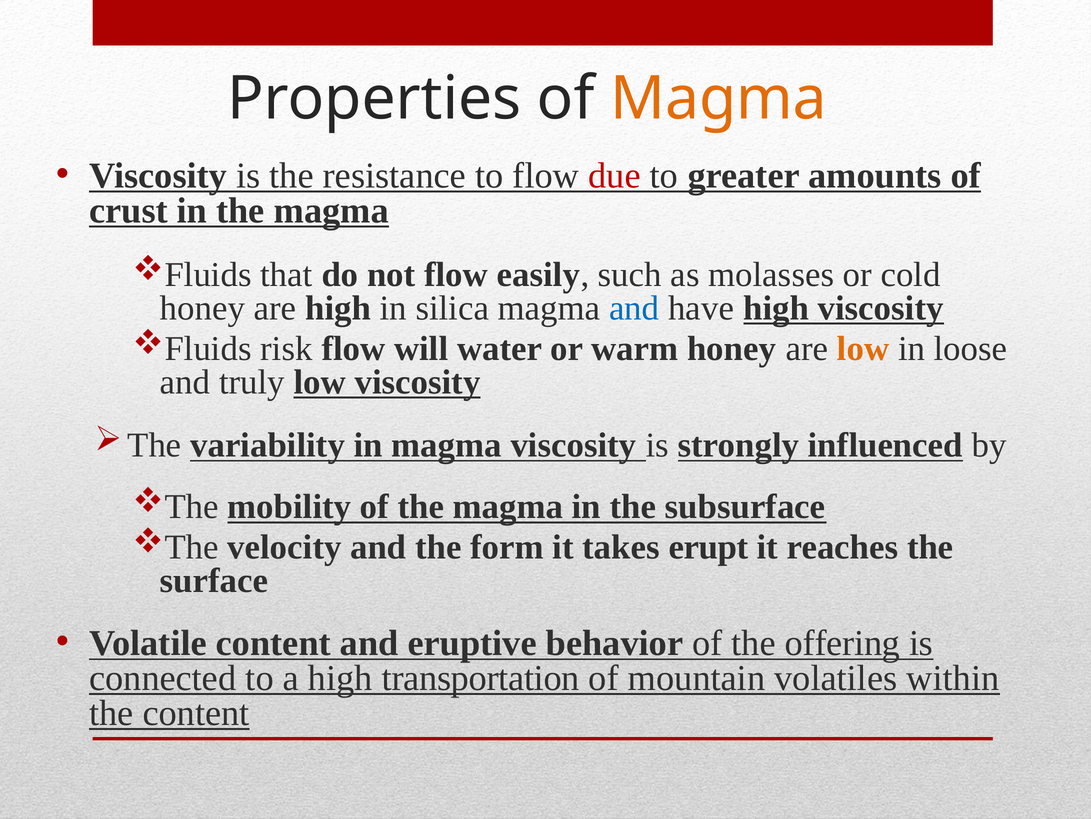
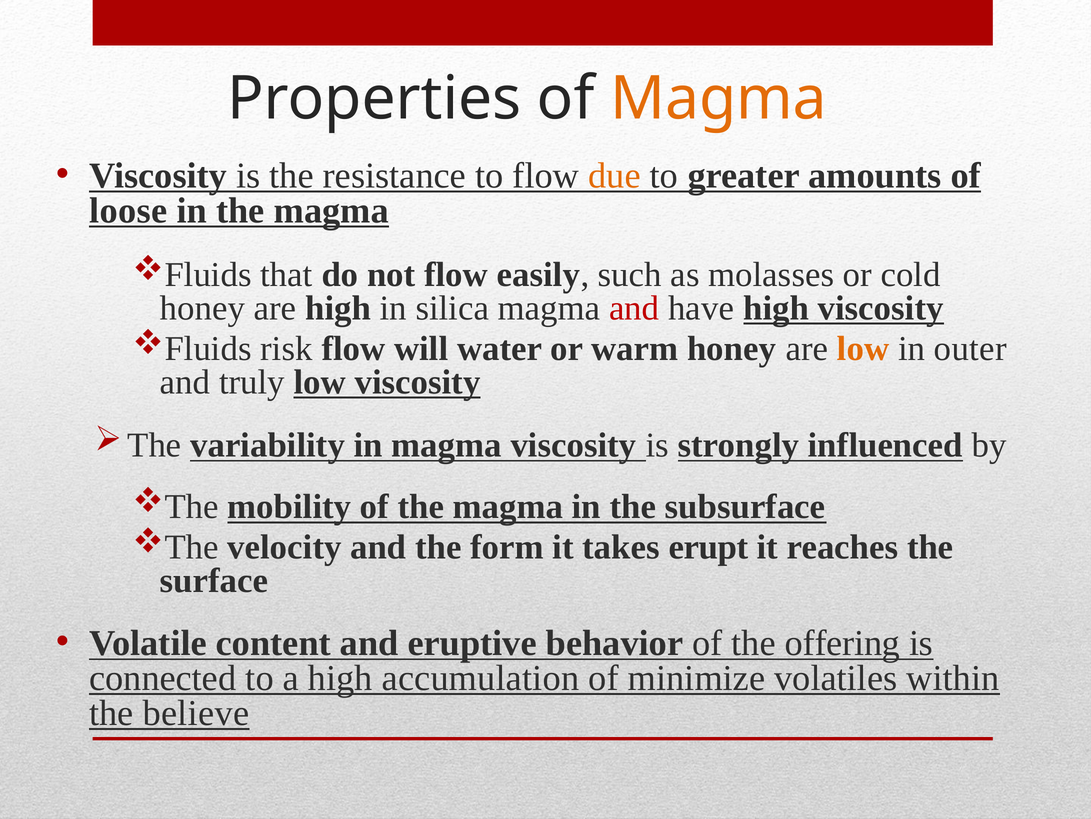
due colour: red -> orange (614, 175)
crust: crust -> loose (128, 210)
and colour: blue -> red (634, 308)
loose: loose -> outer (970, 348)
transportation: transportation -> accumulation (480, 677)
mountain: mountain -> minimize (697, 677)
the content: content -> believe (196, 712)
